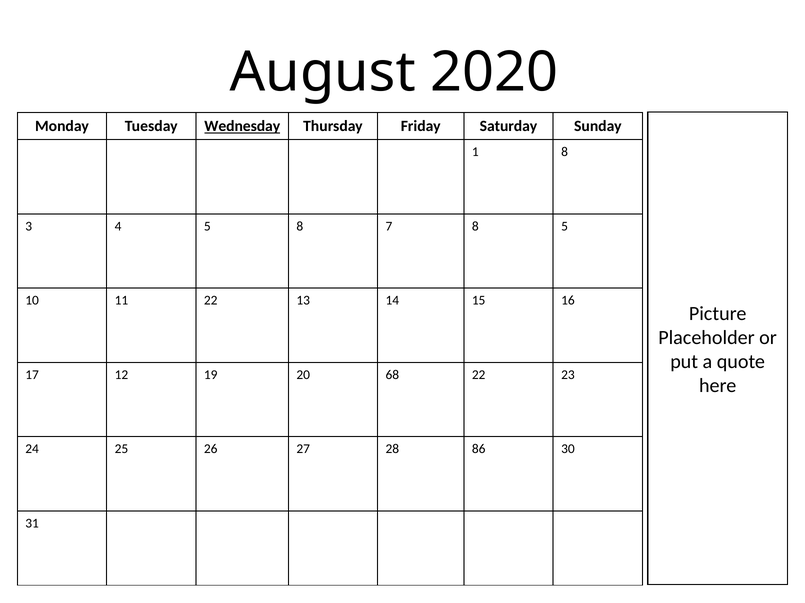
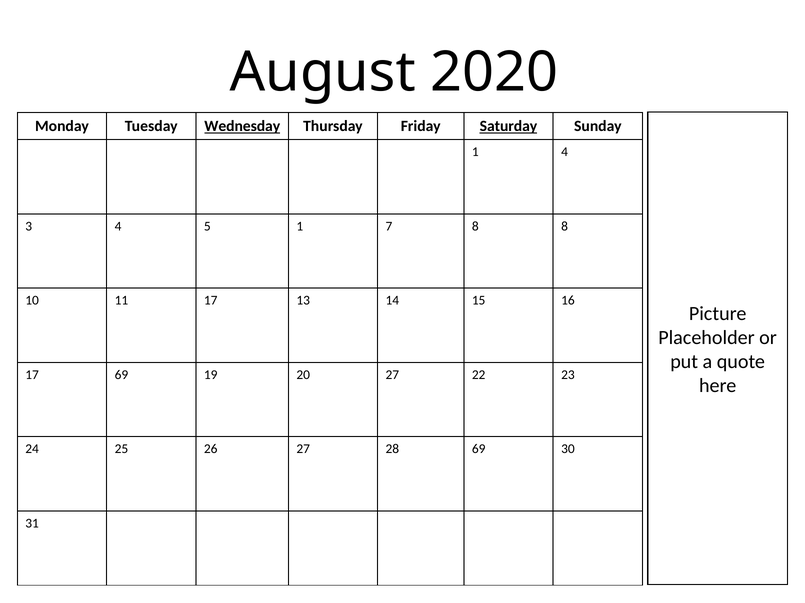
Saturday underline: none -> present (508, 126)
1 8: 8 -> 4 (565, 152)
5 8: 8 -> 1 (300, 227)
8 5: 5 -> 8 (565, 227)
11 22: 22 -> 17 (211, 301)
17 12: 12 -> 69 (121, 375)
20 68: 68 -> 27 (392, 375)
28 86: 86 -> 69 (479, 450)
